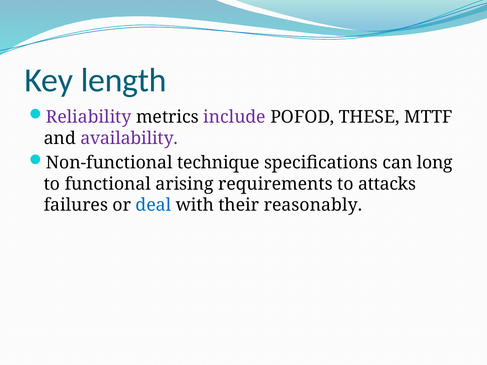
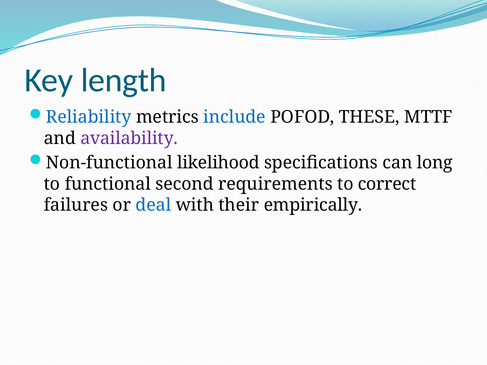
Reliability colour: purple -> blue (89, 117)
include colour: purple -> blue (235, 117)
technique: technique -> likelihood (218, 163)
arising: arising -> second (185, 184)
attacks: attacks -> correct (387, 184)
reasonably: reasonably -> empirically (313, 205)
